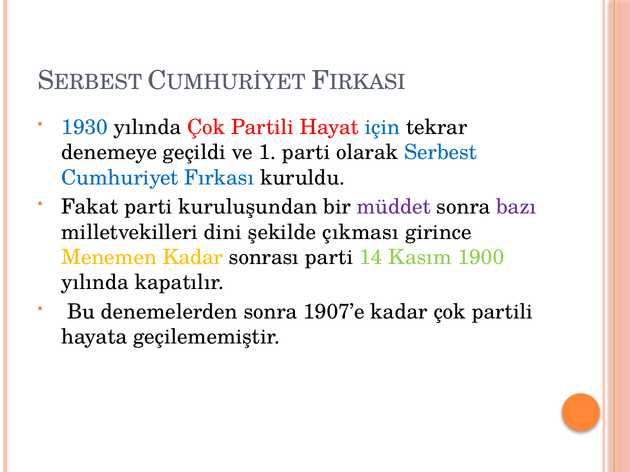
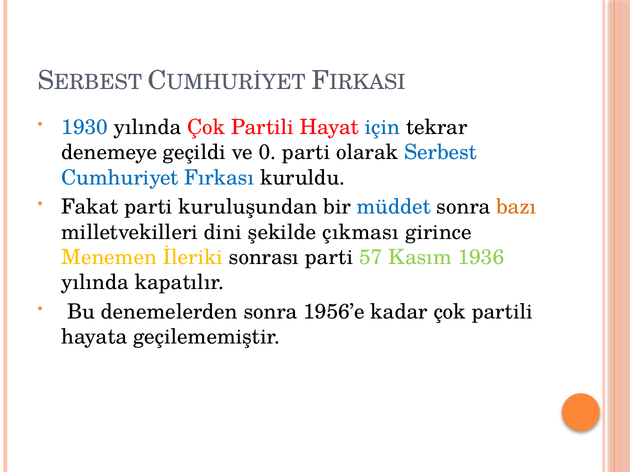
1: 1 -> 0 (267, 153)
müddet colour: purple -> blue (394, 207)
bazı colour: purple -> orange (516, 207)
Menemen Kadar: Kadar -> İleriki (193, 258)
14: 14 -> 57 (371, 258)
1900: 1900 -> 1936 (481, 258)
1907’e: 1907’e -> 1956’e (334, 312)
